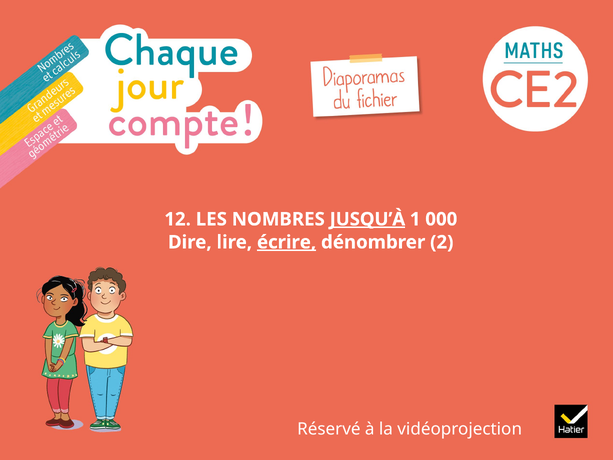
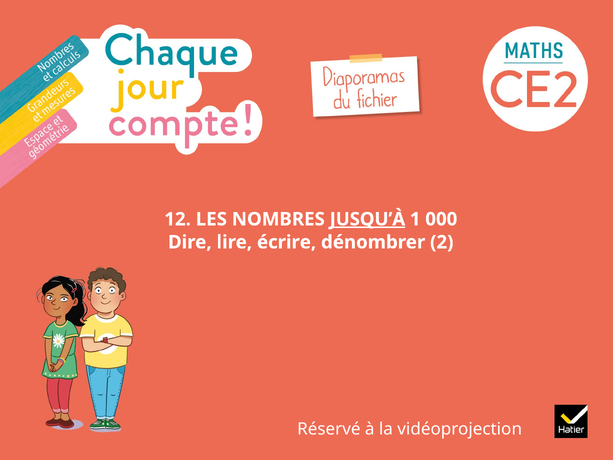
écrire underline: present -> none (287, 242)
